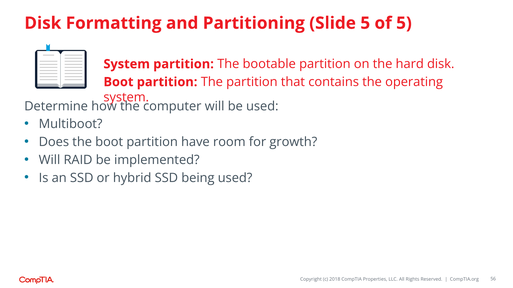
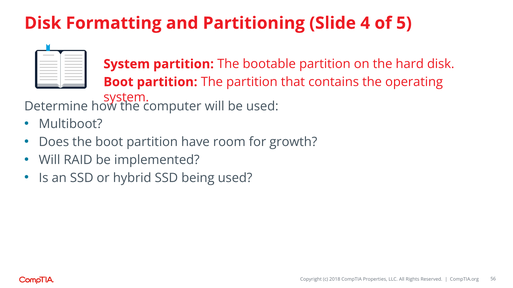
Slide 5: 5 -> 4 (365, 23)
